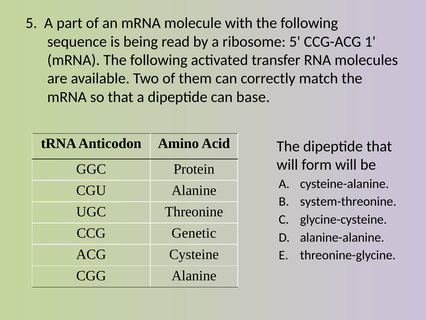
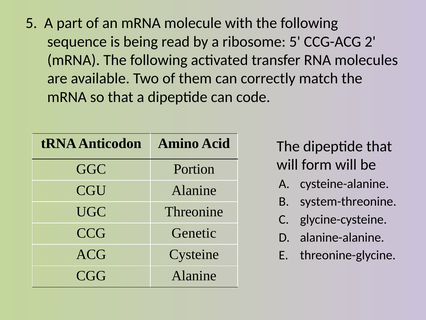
1: 1 -> 2 (370, 42)
base: base -> code (253, 97)
Protein: Protein -> Portion (194, 169)
